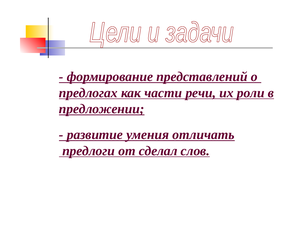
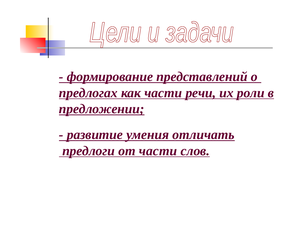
от сделал: сделал -> части (158, 151)
